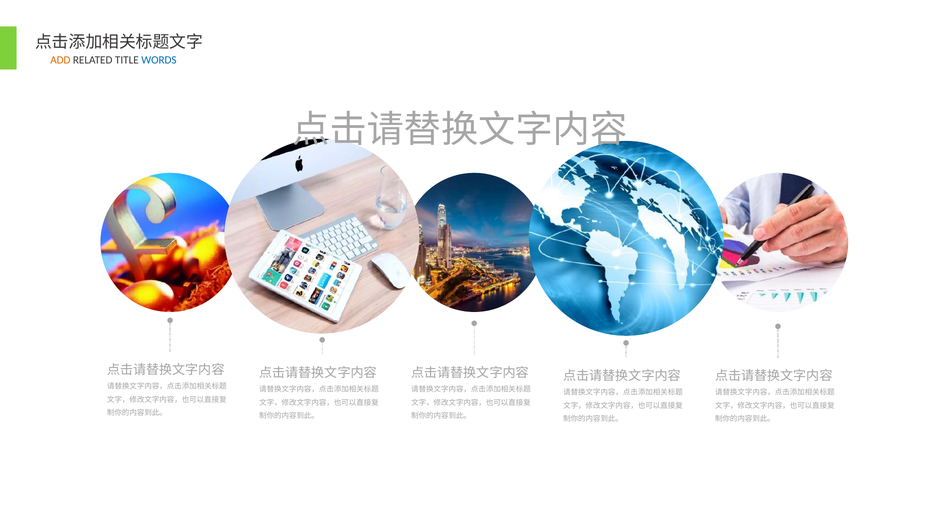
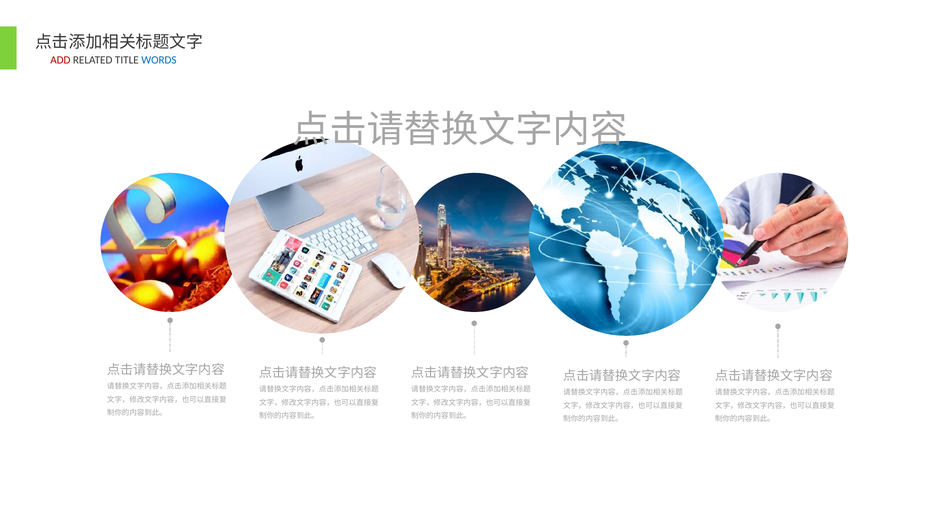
ADD colour: orange -> red (60, 60)
